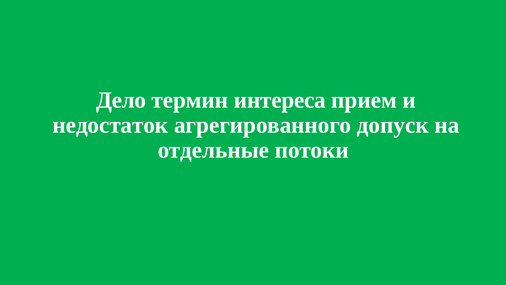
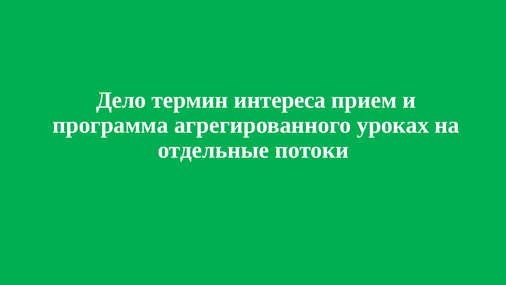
недостаток: недостаток -> программа (110, 125)
допуск: допуск -> уроках (393, 125)
